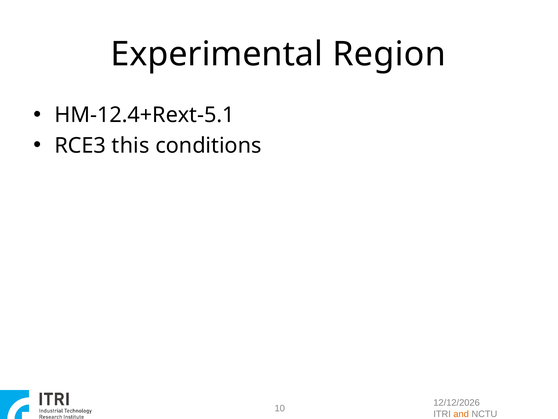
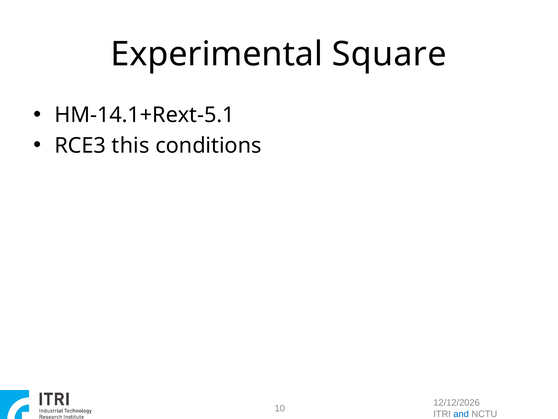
Region: Region -> Square (389, 54)
HM-12.4+Rext-5.1: HM-12.4+Rext-5.1 -> HM-14.1+Rext-5.1 (144, 115)
and colour: orange -> blue (461, 414)
